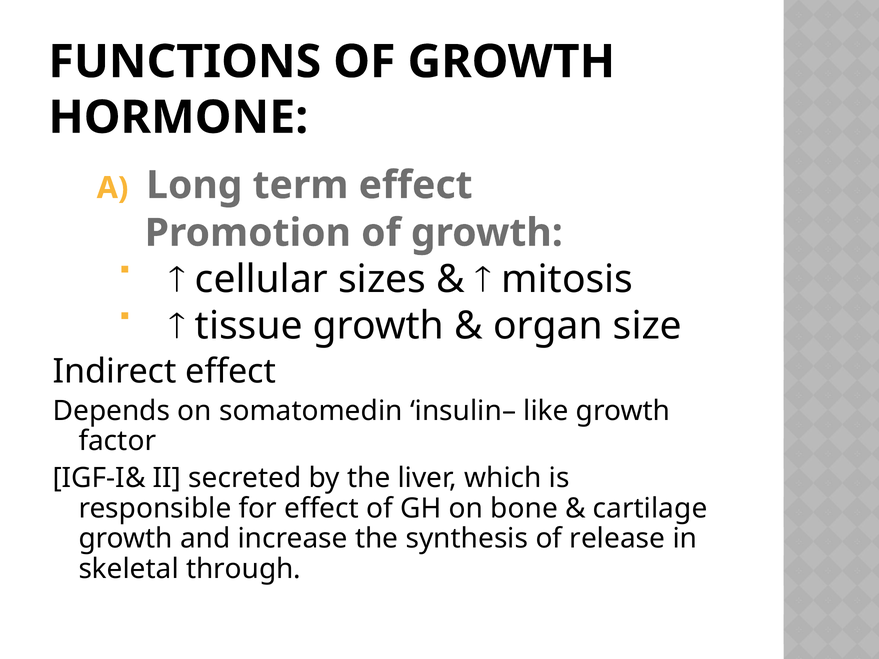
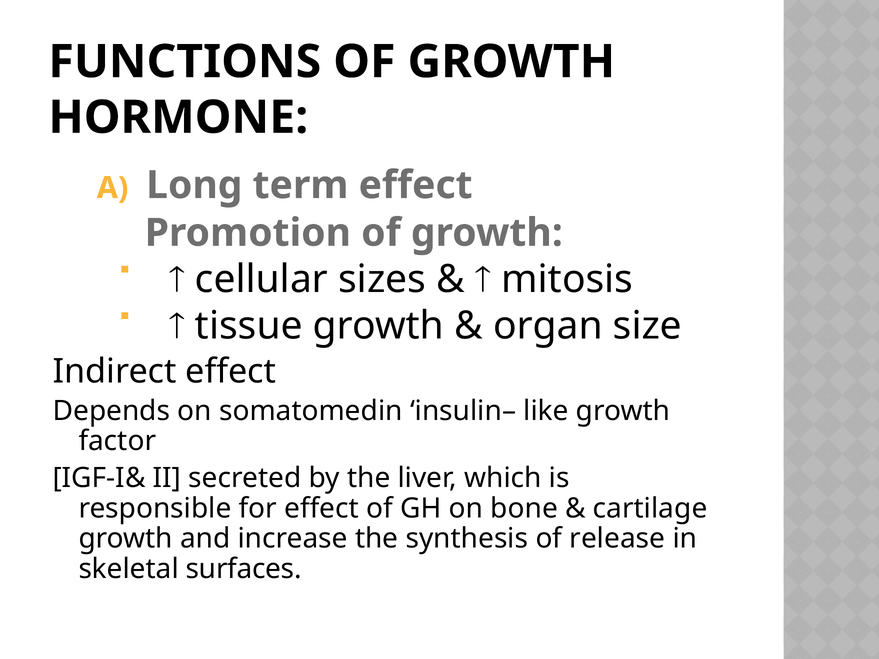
through: through -> surfaces (244, 569)
